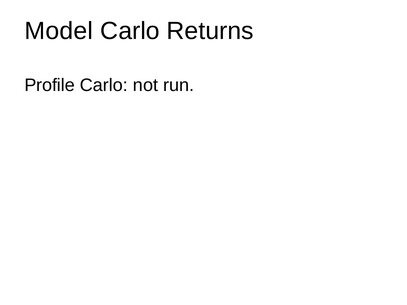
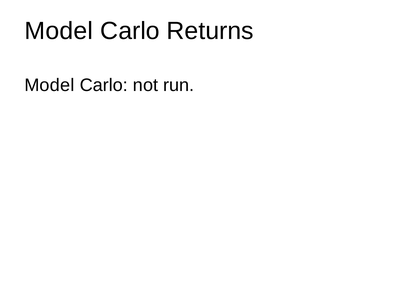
Profile: Profile -> Model (49, 85)
